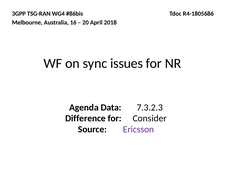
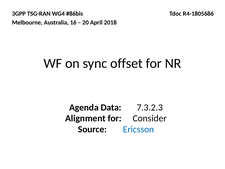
issues: issues -> offset (127, 63)
Difference: Difference -> Alignment (85, 118)
Ericsson colour: purple -> blue (138, 129)
